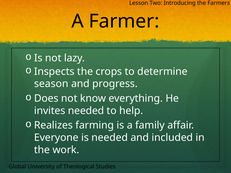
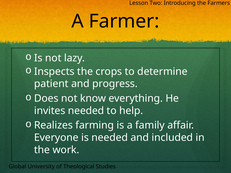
season: season -> patient (51, 84)
